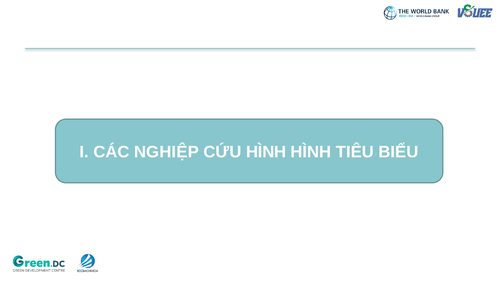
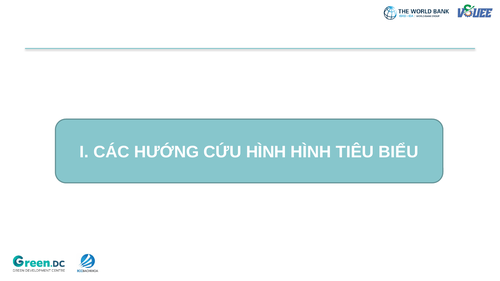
NGHIỆP: NGHIỆP -> HƯỚNG (167, 152)
